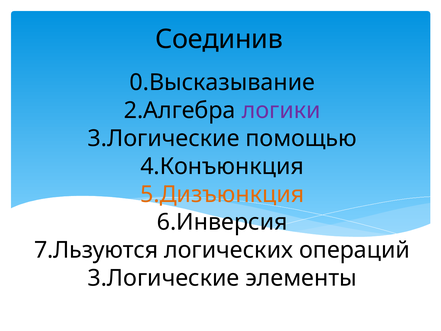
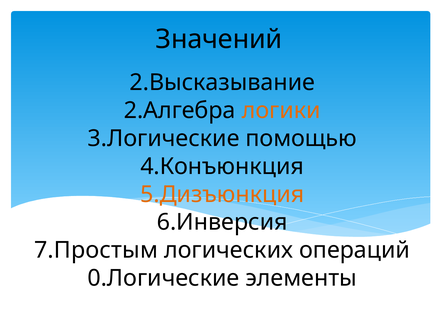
Соединив: Соединив -> Значений (219, 39)
0.Высказывание: 0.Высказывание -> 2.Высказывание (222, 82)
логики colour: purple -> orange (281, 110)
7.Льзуются: 7.Льзуются -> 7.Простым (96, 250)
3.Логические: 3.Логические -> 0.Логические (163, 278)
